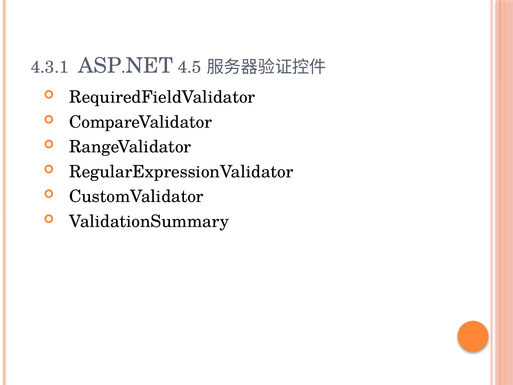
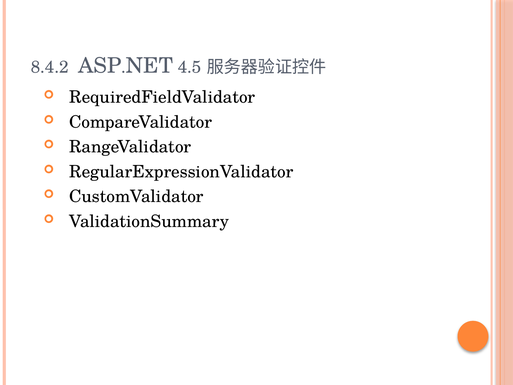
4.3.1: 4.3.1 -> 8.4.2 (50, 67)
